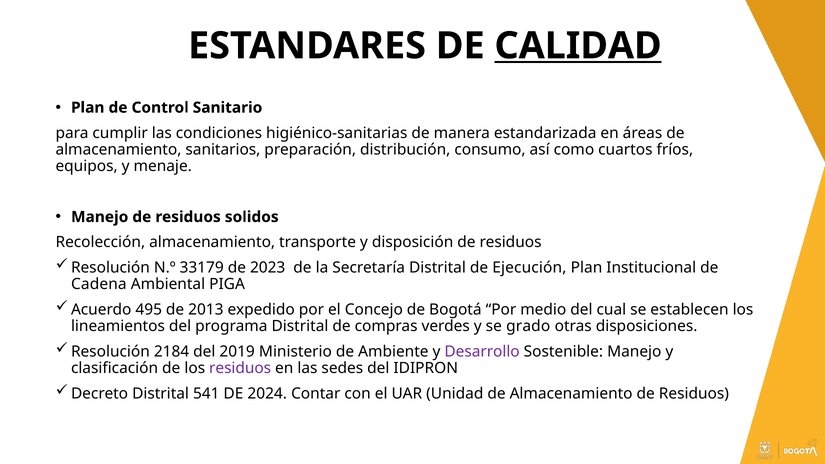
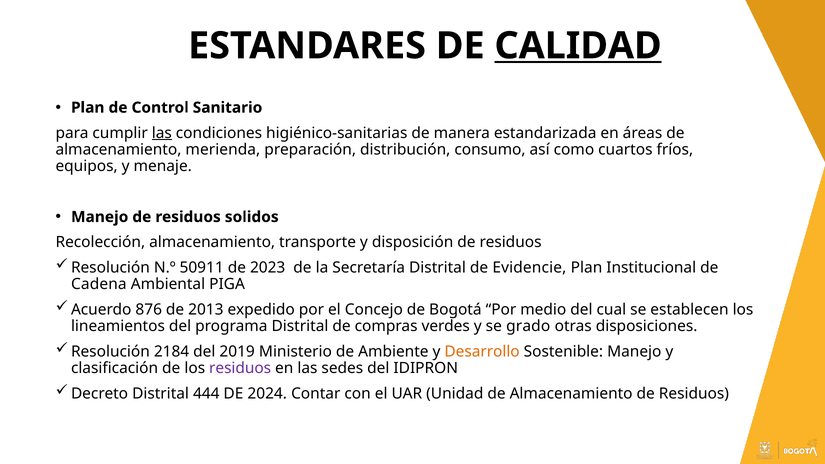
las underline: none -> present (162, 133)
sanitarios: sanitarios -> merienda (223, 150)
33179: 33179 -> 50911 (202, 268)
Ejecución: Ejecución -> Evidencie (529, 268)
495: 495 -> 876 (149, 310)
Desarrollo colour: purple -> orange (482, 352)
541: 541 -> 444 (206, 394)
